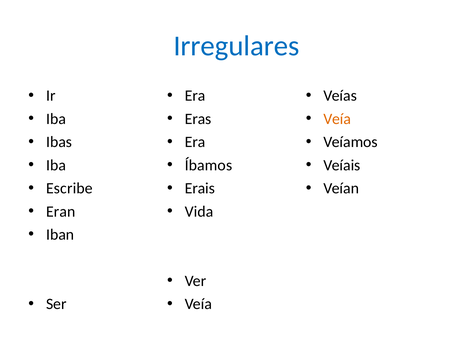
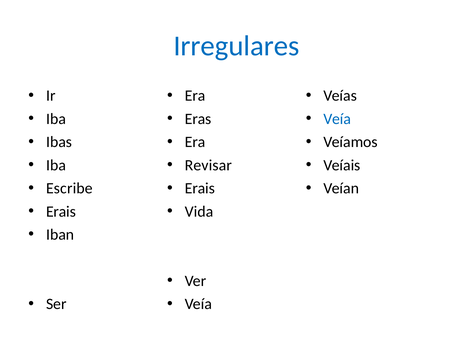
Veía colour: orange -> blue (337, 119)
Íbamos: Íbamos -> Revisar (209, 165)
Eran: Eran -> Erais (61, 211)
